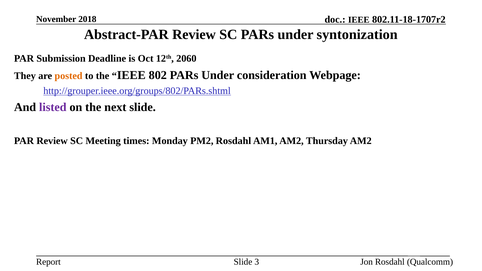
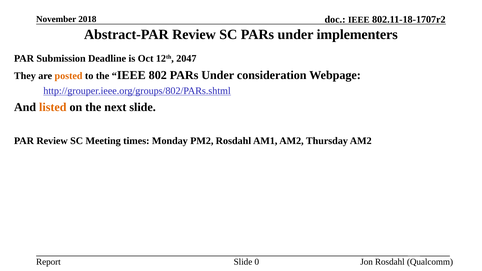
syntonization: syntonization -> implementers (357, 34)
2060: 2060 -> 2047 (186, 59)
listed colour: purple -> orange (53, 107)
3: 3 -> 0 (257, 262)
